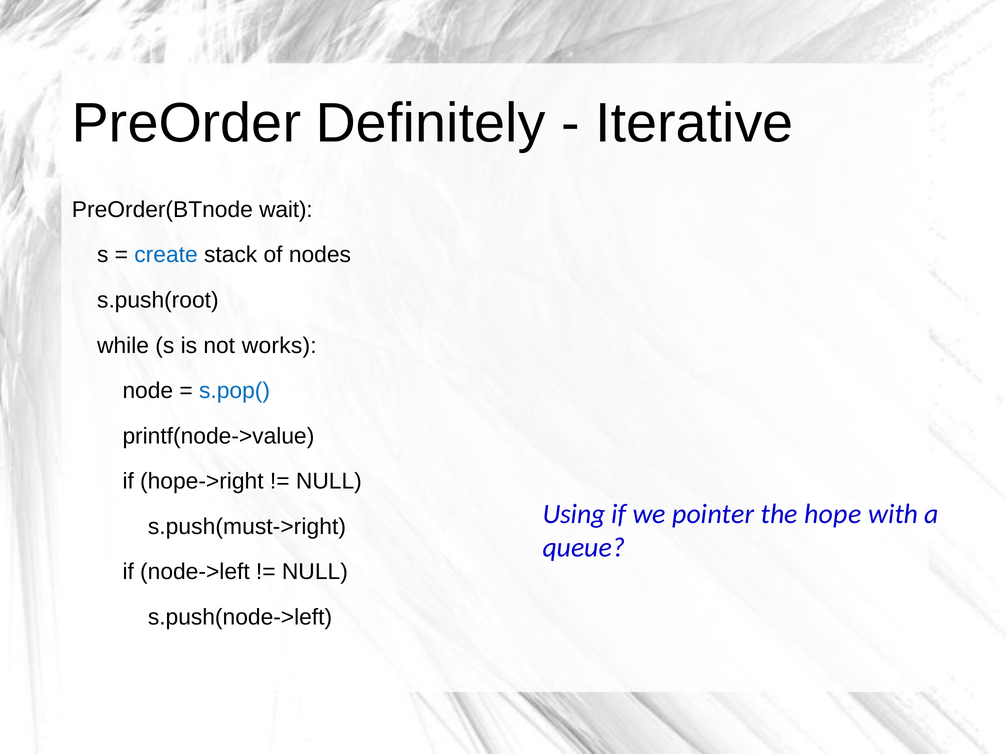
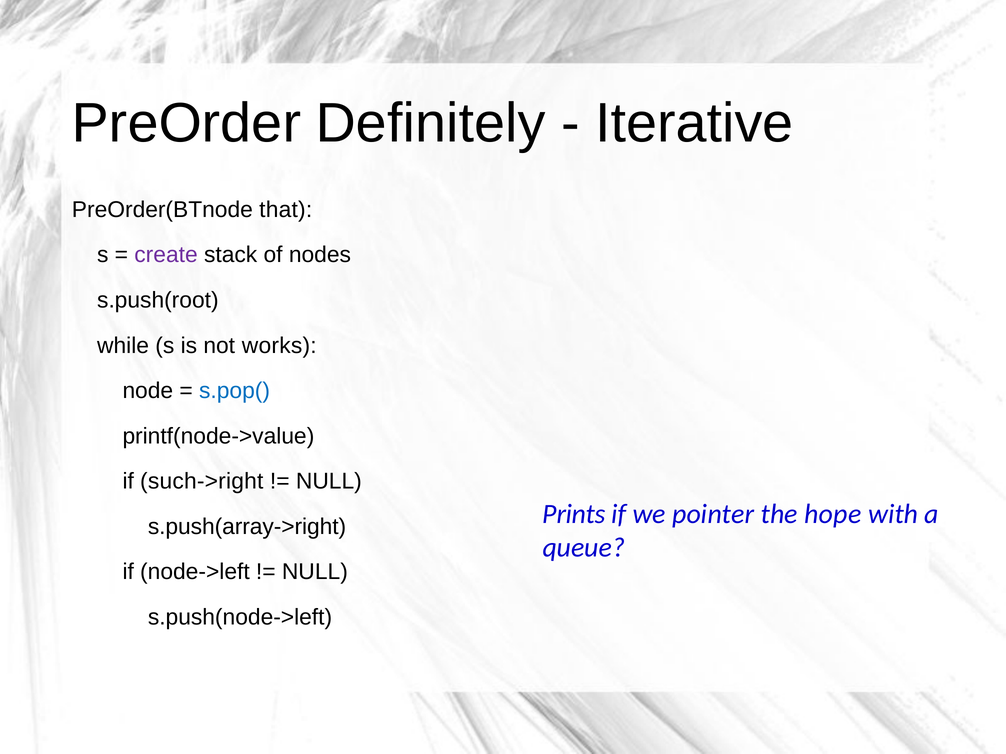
wait: wait -> that (286, 210)
create colour: blue -> purple (166, 255)
hope->right: hope->right -> such->right (202, 482)
Using: Using -> Prints (574, 514)
s.push(must->right: s.push(must->right -> s.push(array->right (247, 527)
